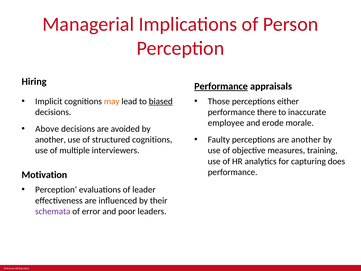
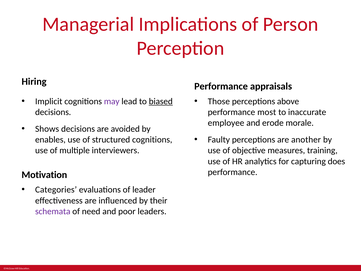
Performance underline: present -> none (221, 86)
may colour: orange -> purple (112, 101)
either: either -> above (288, 101)
there: there -> most (267, 112)
Above: Above -> Shows (47, 129)
another: another -> enables (50, 139)
Perception: Perception -> Categories (56, 190)
error: error -> need (91, 211)
